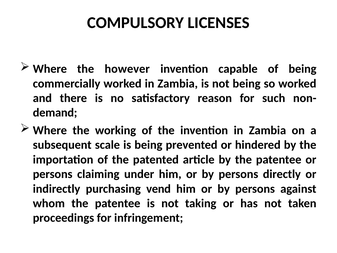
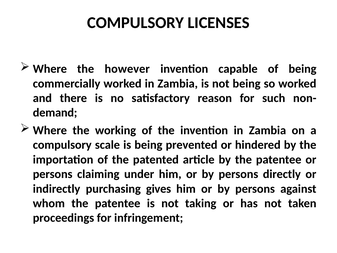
subsequent: subsequent -> compulsory (62, 145)
vend: vend -> gives (159, 189)
